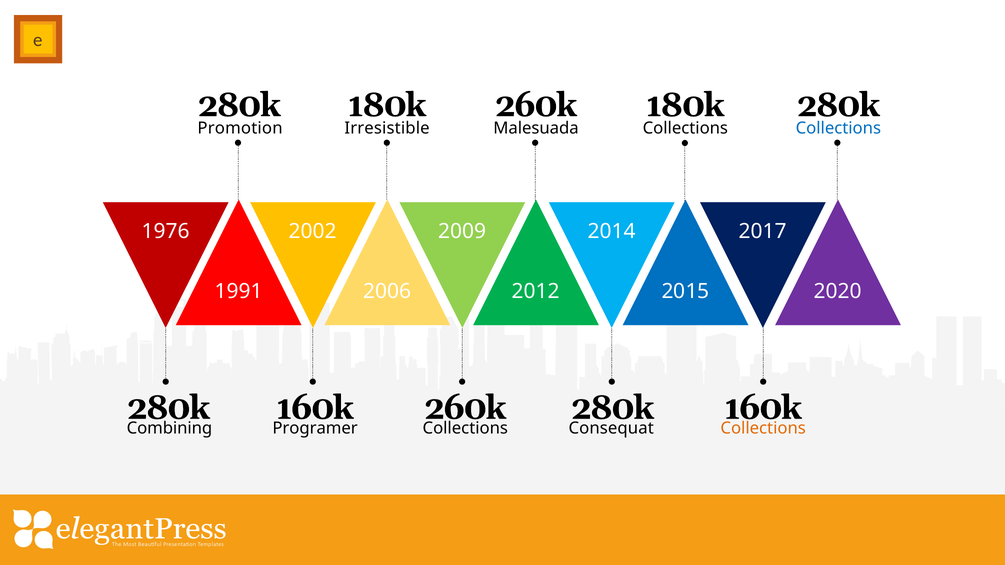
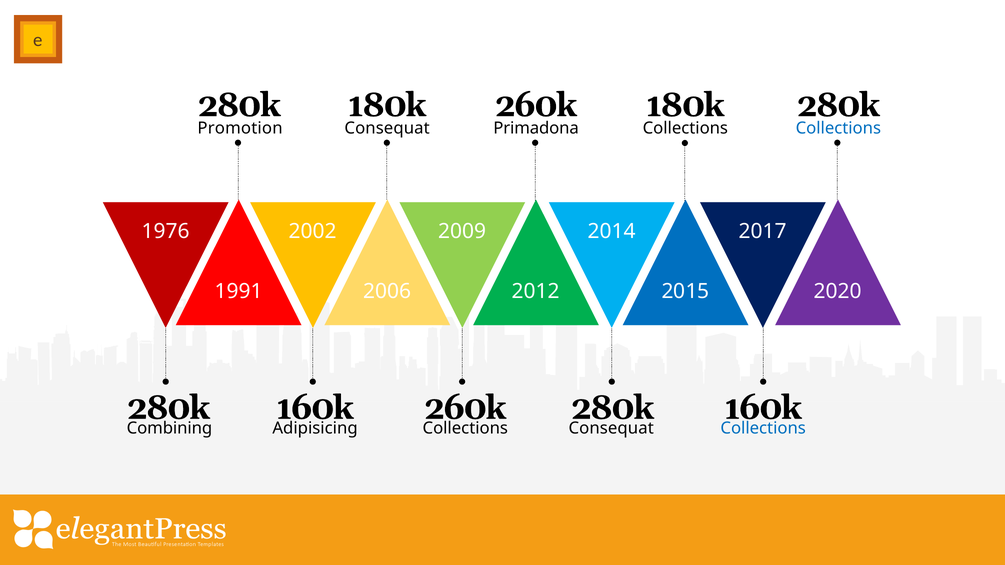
Irresistible: Irresistible -> Consequat (387, 128)
Malesuada: Malesuada -> Primadona (536, 128)
Programer: Programer -> Adipisicing (315, 428)
Collections colour: orange -> blue (763, 428)
